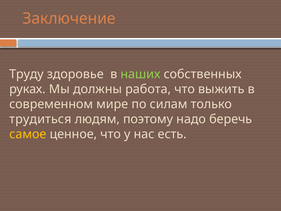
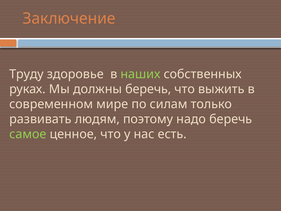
должны работа: работа -> беречь (148, 89)
трудиться: трудиться -> развивать (40, 119)
самое colour: yellow -> light green (28, 134)
